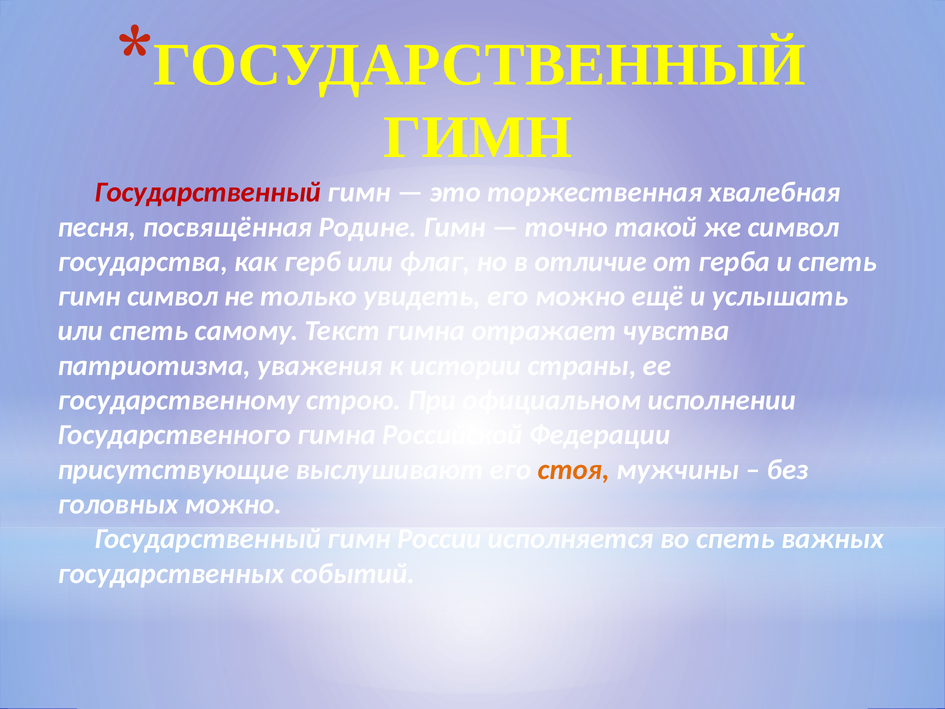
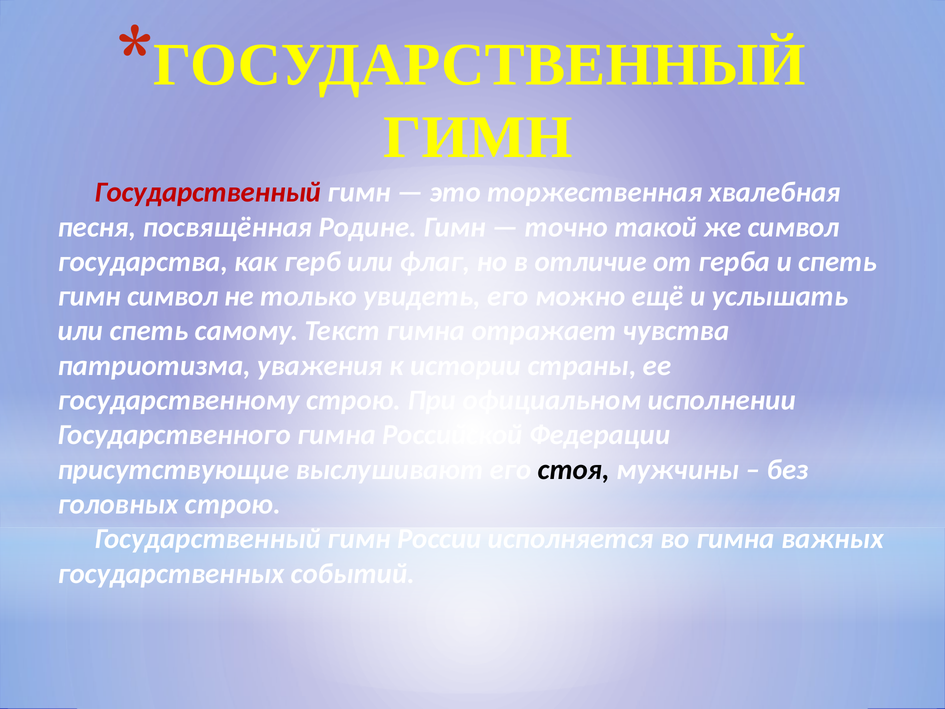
стоя colour: orange -> black (574, 469)
головных можно: можно -> строю (233, 504)
во спеть: спеть -> гимна (735, 539)
